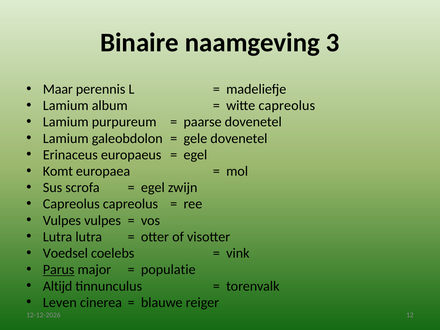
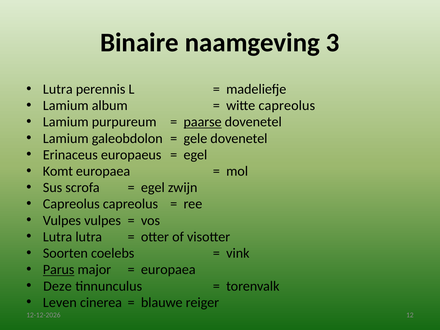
Maar: Maar -> Lutra (58, 89)
paarse underline: none -> present (203, 122)
Voedsel: Voedsel -> Soorten (65, 253)
populatie: populatie -> europaea (168, 270)
Altijd: Altijd -> Deze (57, 286)
